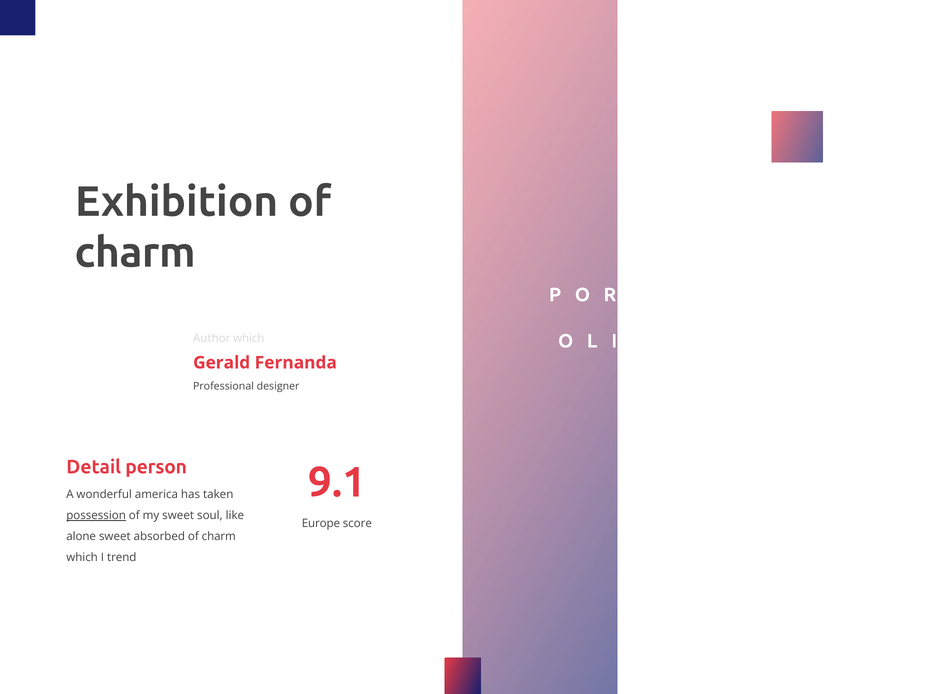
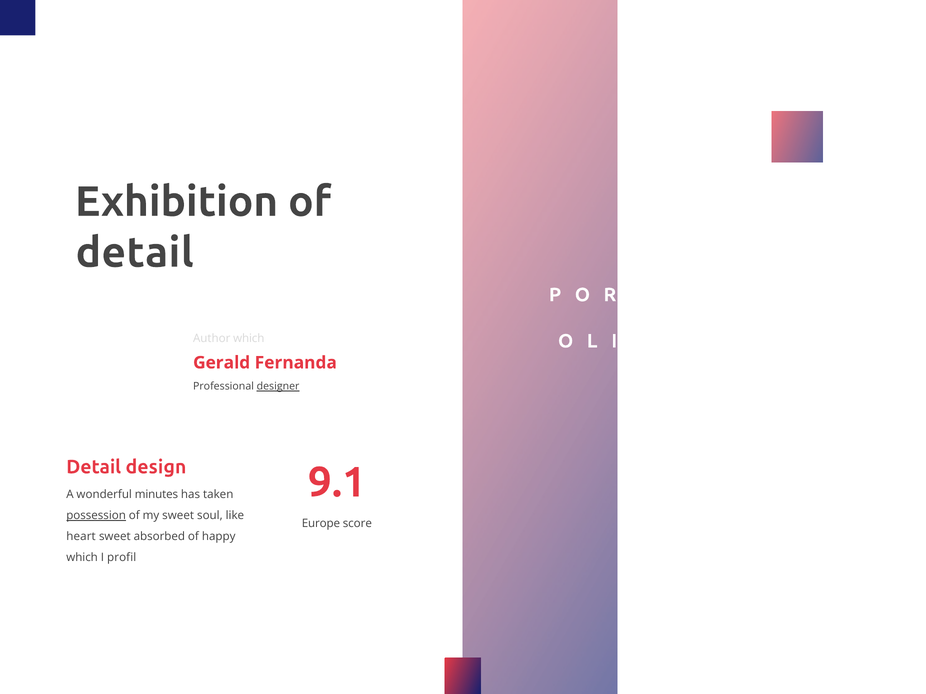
charm: charm -> detail (135, 253)
designer underline: none -> present (278, 387)
person: person -> design (156, 467)
america: america -> minutes (156, 495)
alone: alone -> heart (81, 537)
charm: charm -> happy (219, 537)
trend: trend -> profil (122, 558)
